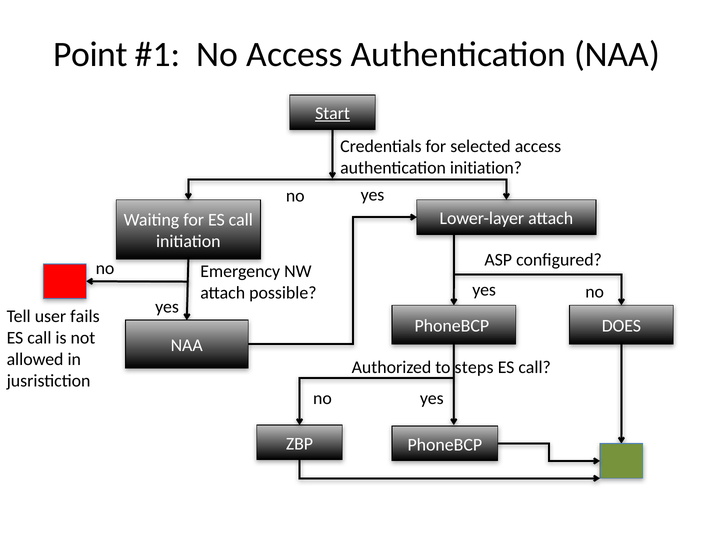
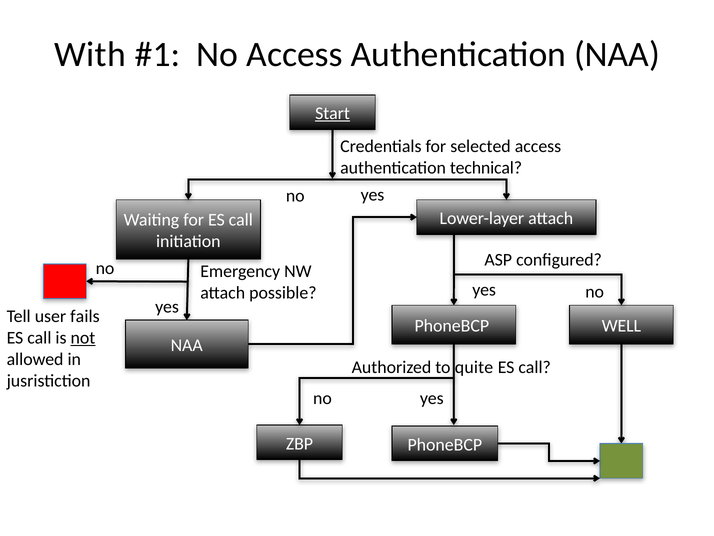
Point: Point -> With (90, 54)
authentication initiation: initiation -> technical (486, 168)
DOES: DOES -> WELL (621, 326)
not underline: none -> present (83, 338)
steps: steps -> quite (474, 367)
